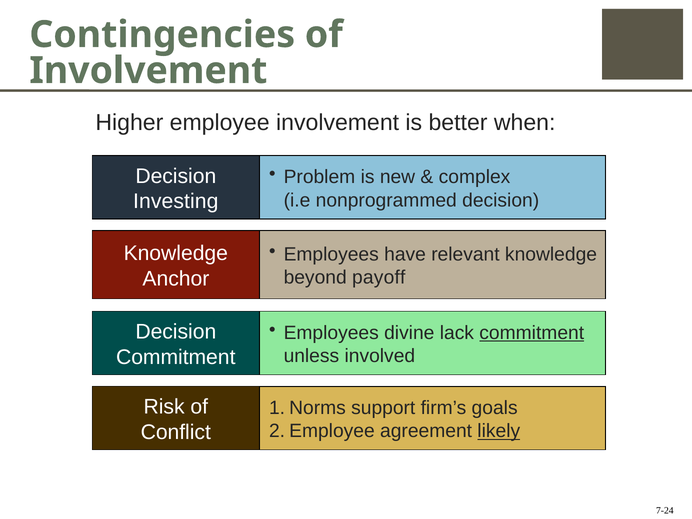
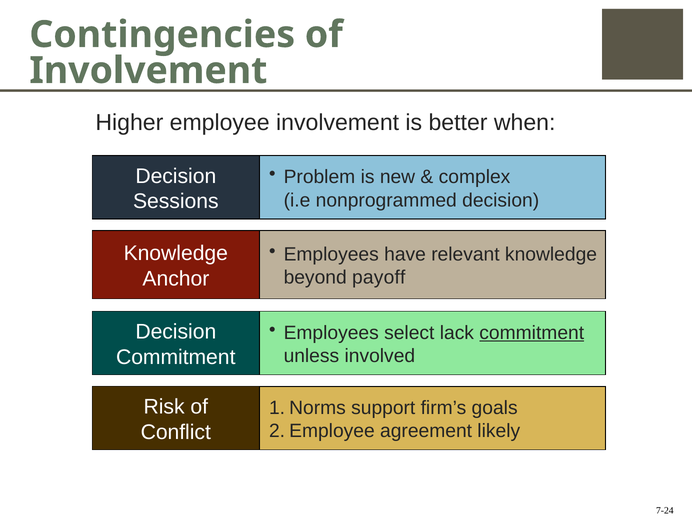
Investing: Investing -> Sessions (176, 201)
divine: divine -> select (409, 333)
likely underline: present -> none (499, 431)
